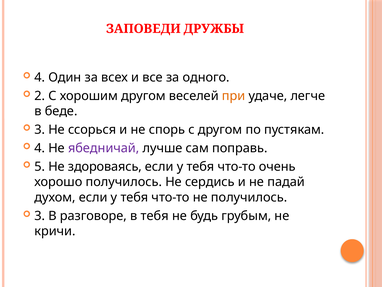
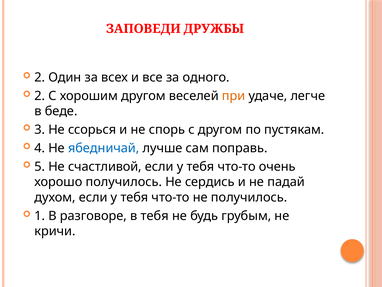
4: 4 -> 2 (40, 77)
ябедничай colour: purple -> blue (104, 148)
здороваясь: здороваясь -> счастливой (105, 166)
3: 3 -> 1 (40, 215)
